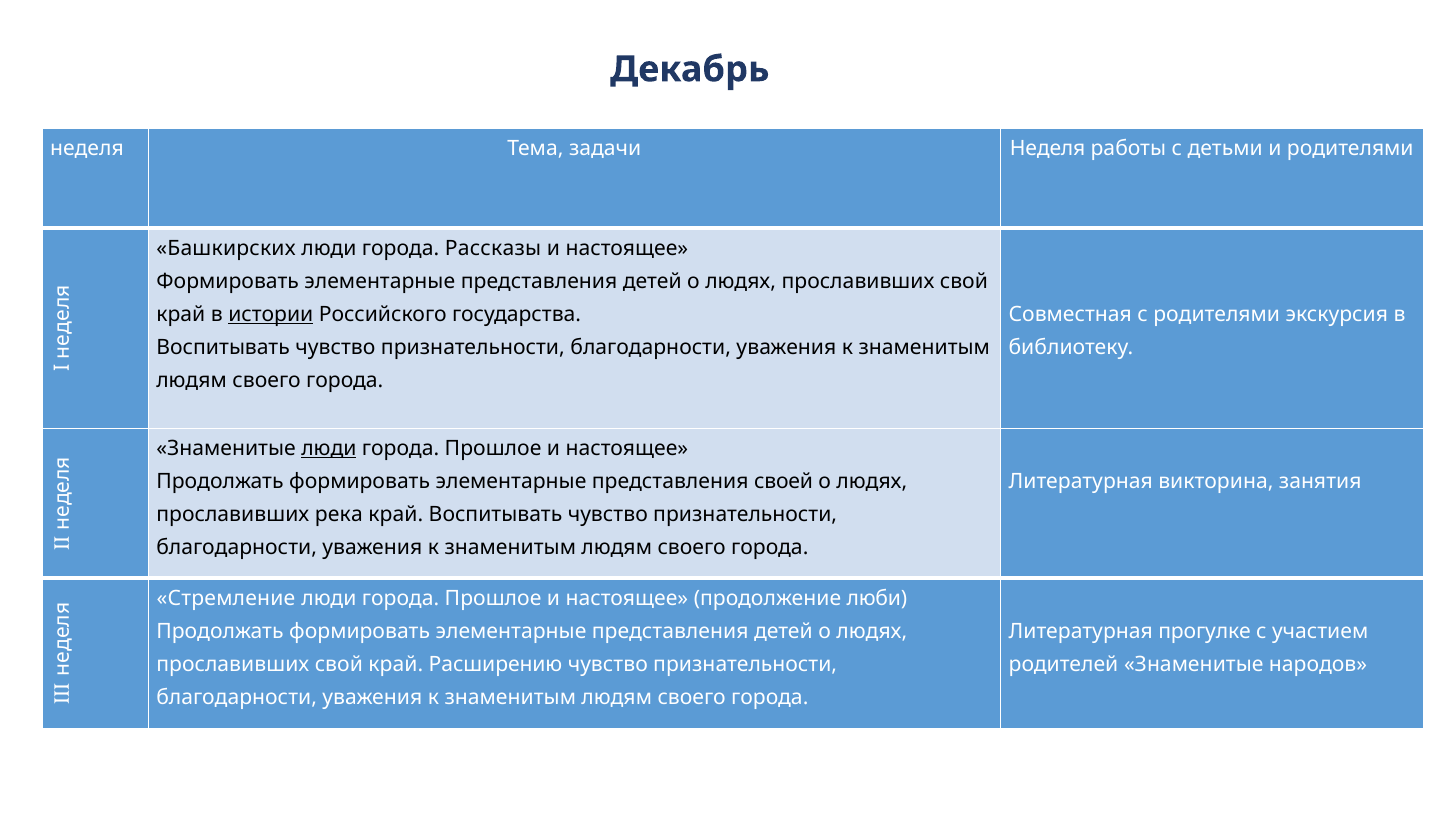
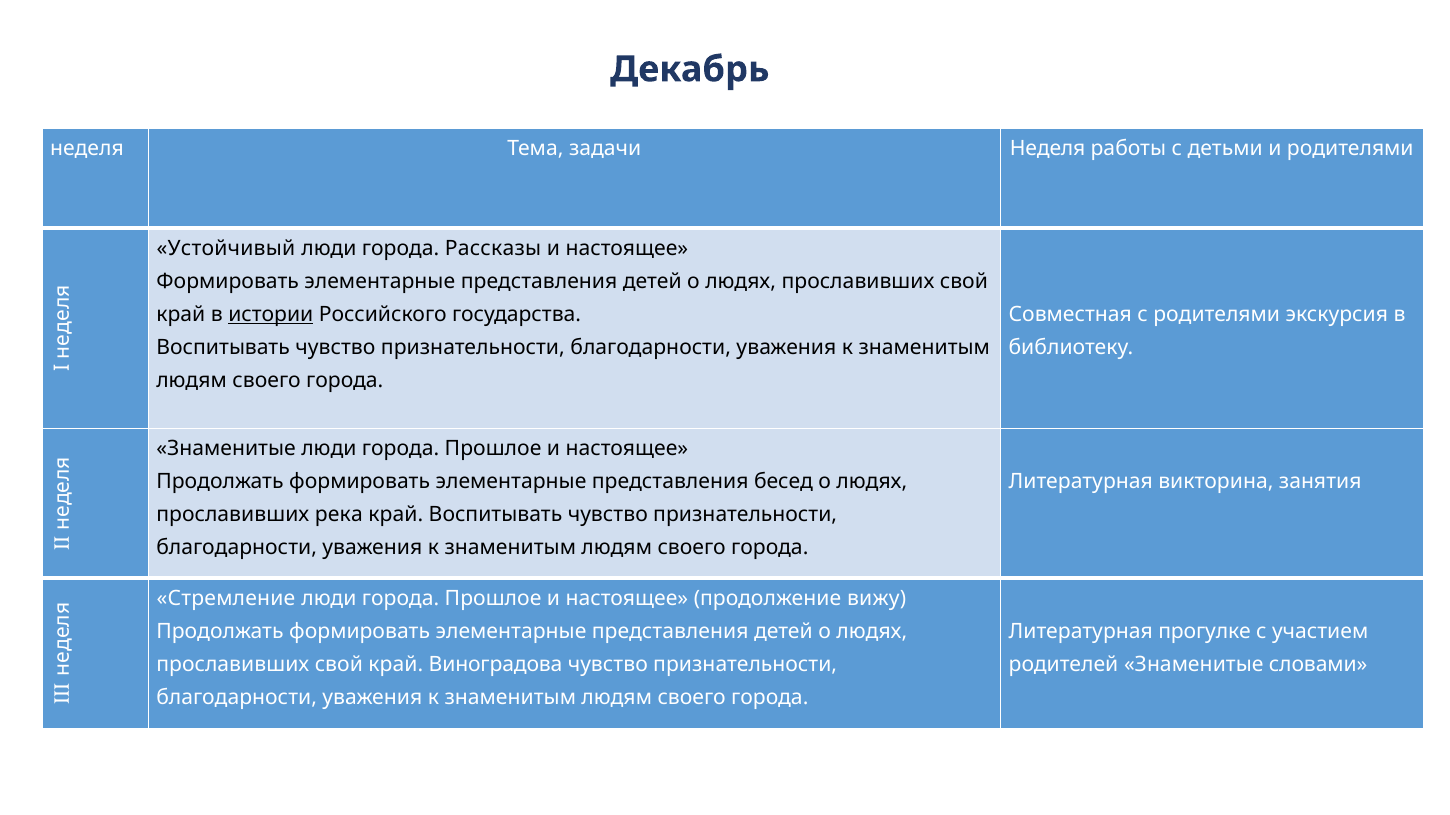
Башкирских: Башкирских -> Устойчивый (226, 249)
люди underline: present -> none (329, 449)
своей: своей -> бесед (784, 482)
люби: люби -> вижу (877, 599)
Расширению: Расширению -> Виноградова (496, 665)
народов: народов -> словами (1318, 665)
